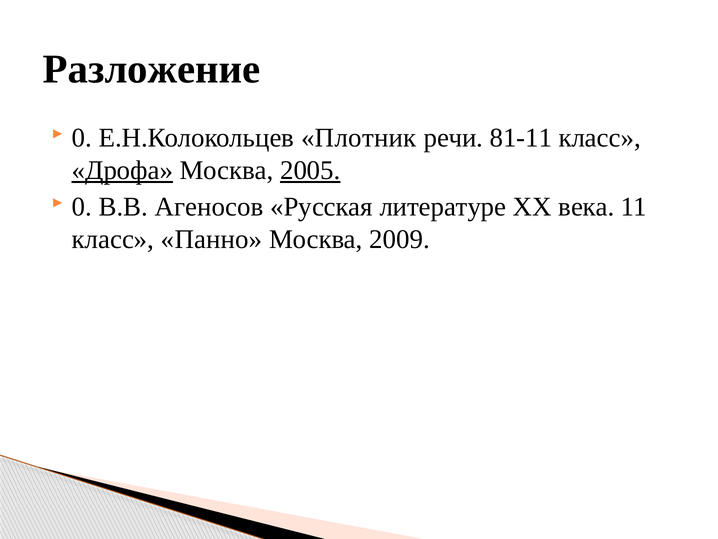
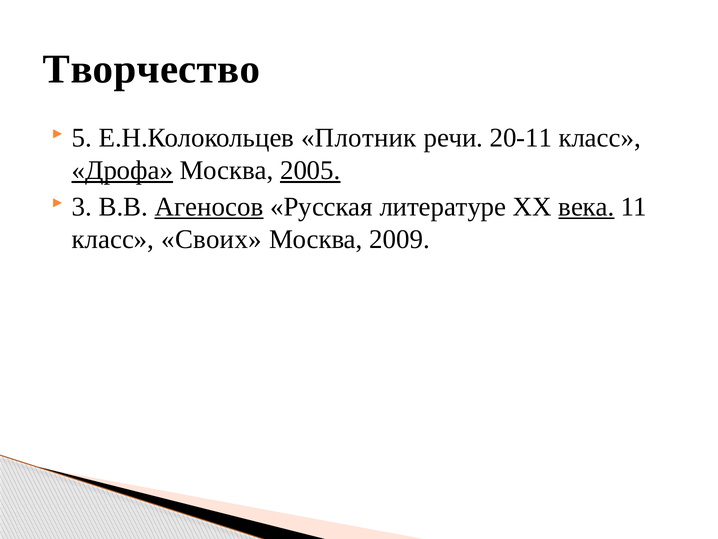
Разложение: Разложение -> Творчество (152, 69)
0: 0 -> 5 (82, 138)
81-11: 81-11 -> 20-11 (521, 138)
0: 0 -> 3 (82, 207)
Агеносов underline: none -> present (209, 207)
века underline: none -> present (586, 207)
Панно: Панно -> Своих (212, 239)
